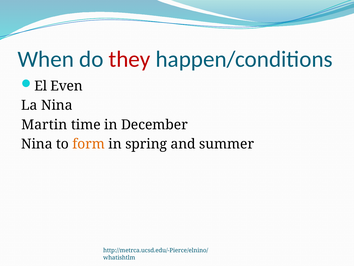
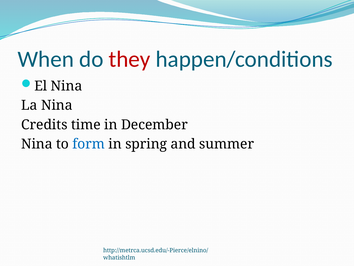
El Even: Even -> Nina (66, 86)
Martin: Martin -> Credits (44, 124)
form colour: orange -> blue (89, 144)
